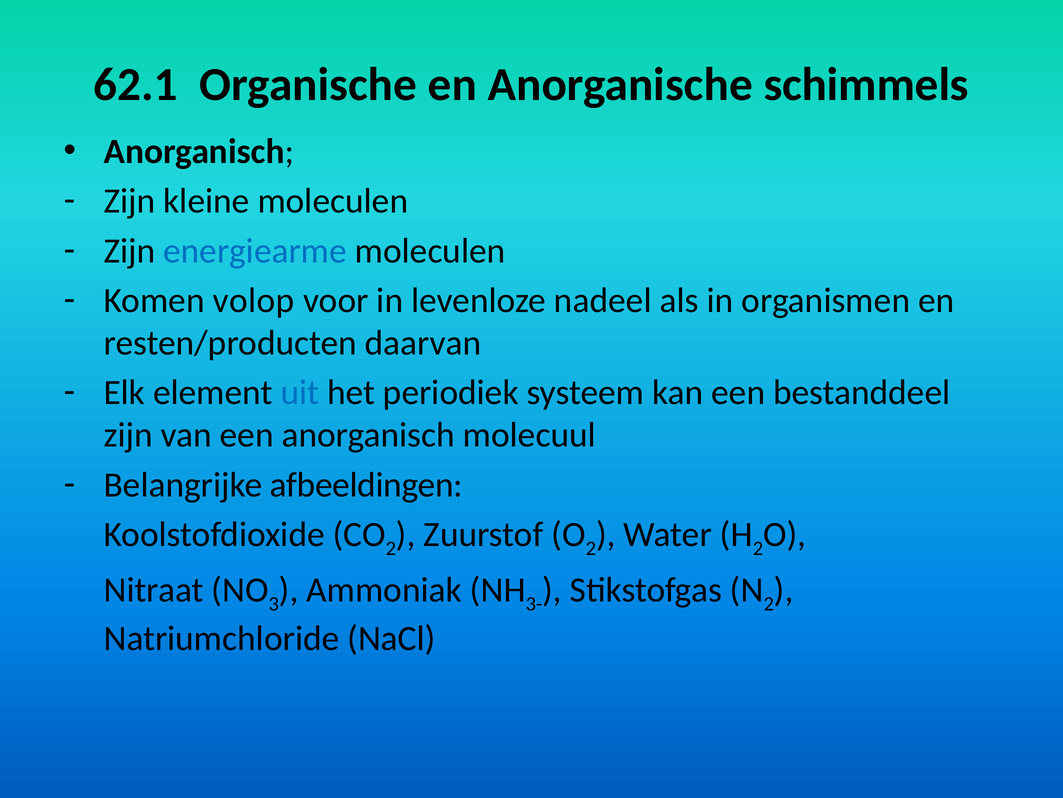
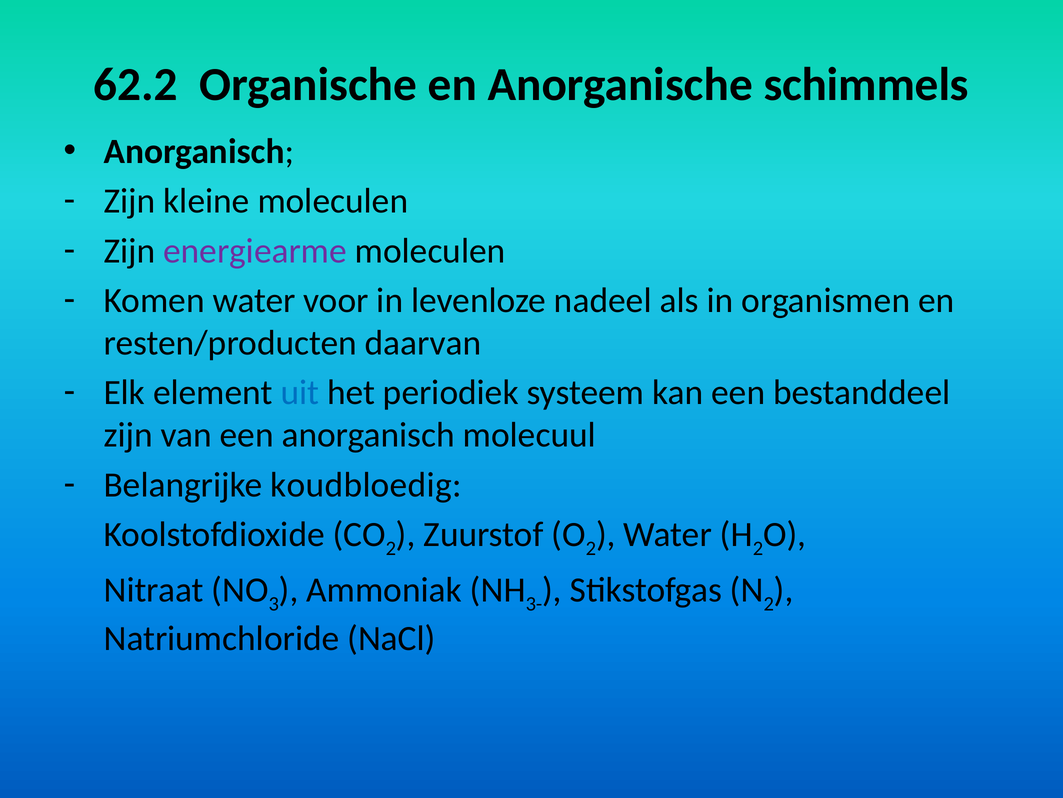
62.1: 62.1 -> 62.2 (136, 85)
energiearme colour: blue -> purple (255, 251)
Komen volop: volop -> water (254, 300)
afbeeldingen: afbeeldingen -> koudbloedig (366, 484)
